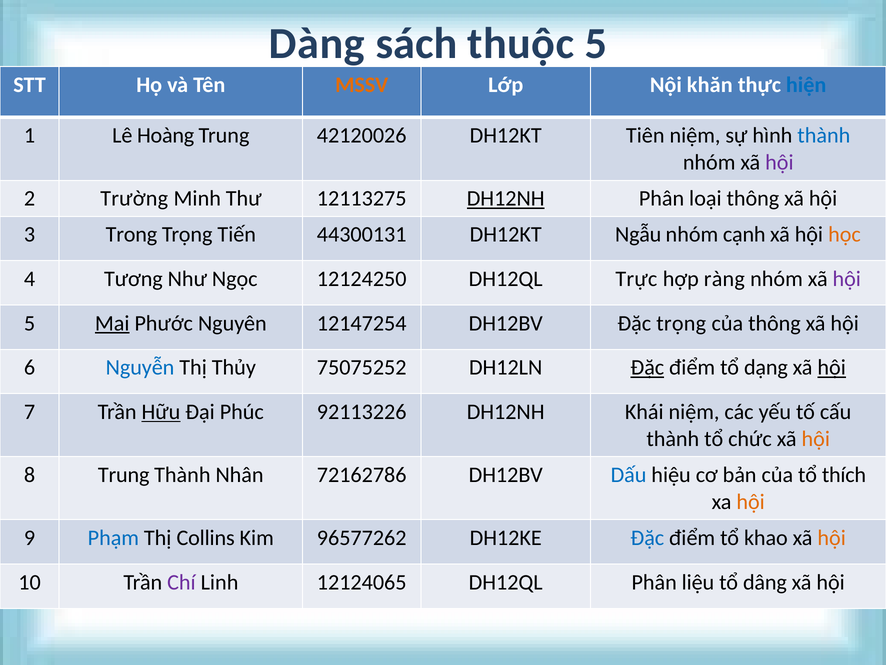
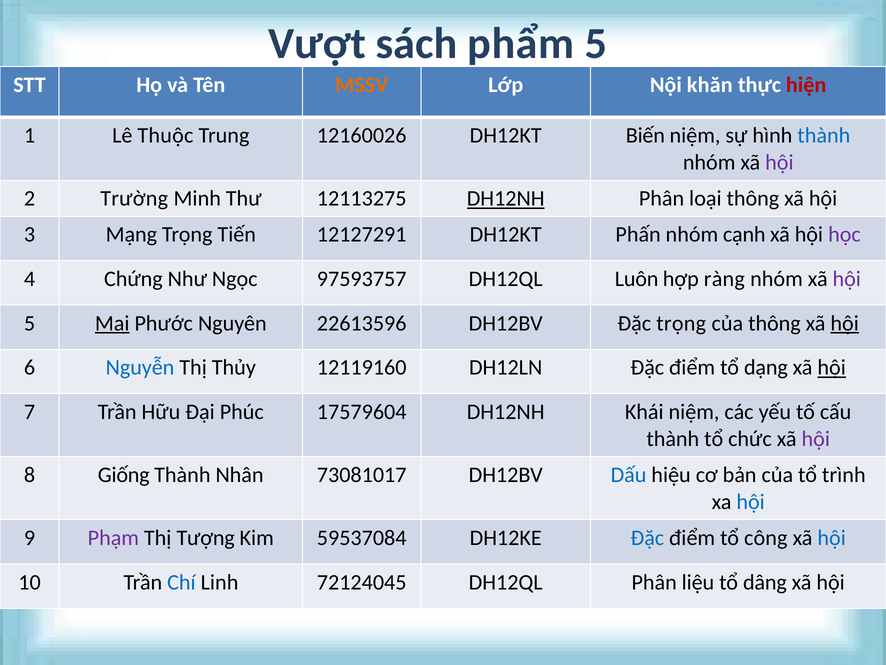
Dàng: Dàng -> Vượt (317, 44)
thuộc: thuộc -> phẩm (521, 44)
hiện colour: blue -> red (806, 85)
Hoàng: Hoàng -> Thuộc (165, 135)
42120026: 42120026 -> 12160026 (362, 135)
Tiên: Tiên -> Biến (645, 135)
Trong: Trong -> Mạng (131, 234)
44300131: 44300131 -> 12127291 (362, 234)
Ngẫu: Ngẫu -> Phấn (638, 234)
học colour: orange -> purple (844, 234)
Tương: Tương -> Chứng (133, 279)
12124250: 12124250 -> 97593757 (362, 279)
Trực: Trực -> Luôn (637, 279)
12147254: 12147254 -> 22613596 (362, 323)
hội underline: none -> present (845, 323)
75075252: 75075252 -> 12119160 (362, 367)
Đặc underline: present -> none (647, 367)
Hữu underline: present -> none (161, 412)
92113226: 92113226 -> 17579604 (362, 412)
hội colour: orange -> purple (816, 439)
8 Trung: Trung -> Giống (124, 475)
72162786: 72162786 -> 73081017 (362, 475)
thích: thích -> trình (844, 475)
hội colour: orange -> blue (751, 502)
Phạm colour: blue -> purple (113, 538)
Collins: Collins -> Tượng (206, 538)
96577262: 96577262 -> 59537084 (362, 538)
khao: khao -> công (766, 538)
hội colour: orange -> blue (832, 538)
Chí colour: purple -> blue (181, 582)
12124065: 12124065 -> 72124045 (362, 582)
